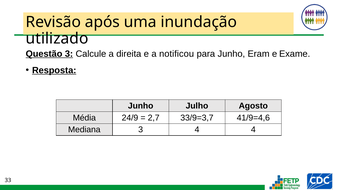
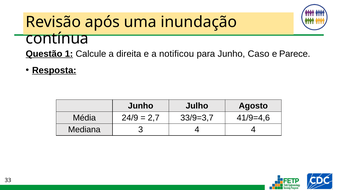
utilizado: utilizado -> contínua (57, 39)
Questão 3: 3 -> 1 (69, 54)
Eram: Eram -> Caso (259, 54)
Exame: Exame -> Parece (295, 54)
